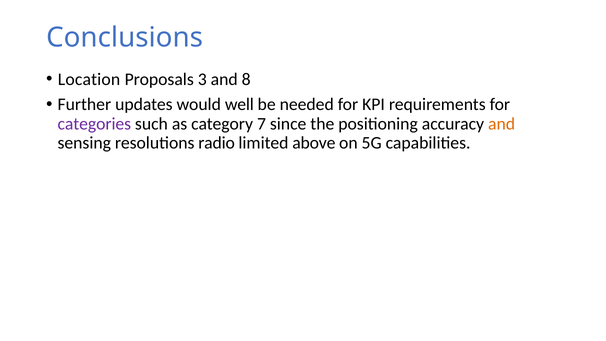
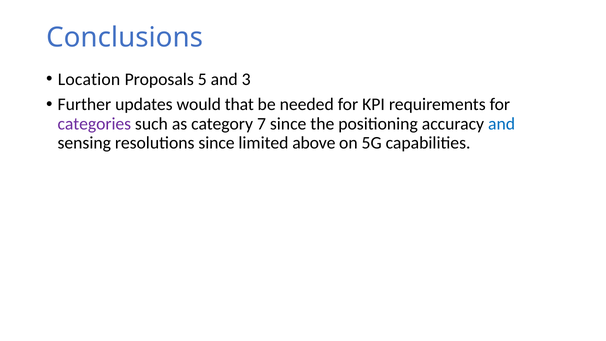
3: 3 -> 5 (202, 79)
8: 8 -> 3 (246, 79)
well: well -> that (239, 105)
and colour: orange -> blue (502, 124)
resolutions radio: radio -> since (217, 143)
